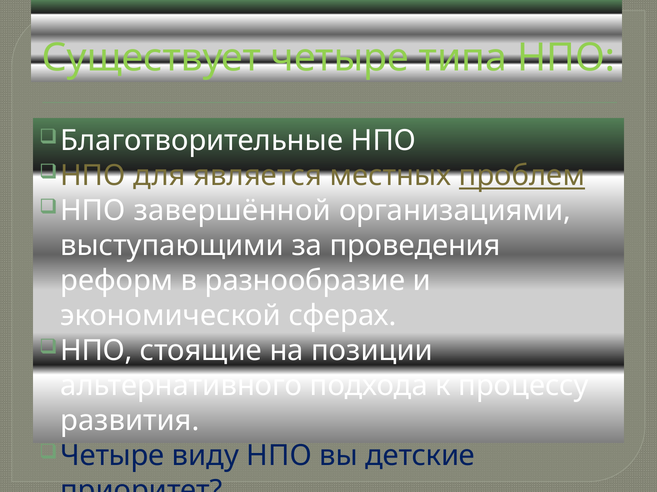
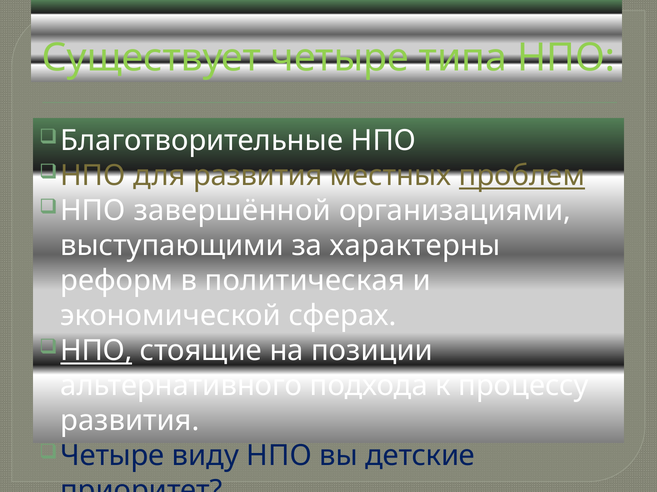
для является: является -> развития (258, 176)
проведения: проведения -> характерны (415, 246)
разнообразие: разнообразие -> политическая (305, 281)
НПО underline: none -> present (96, 351)
